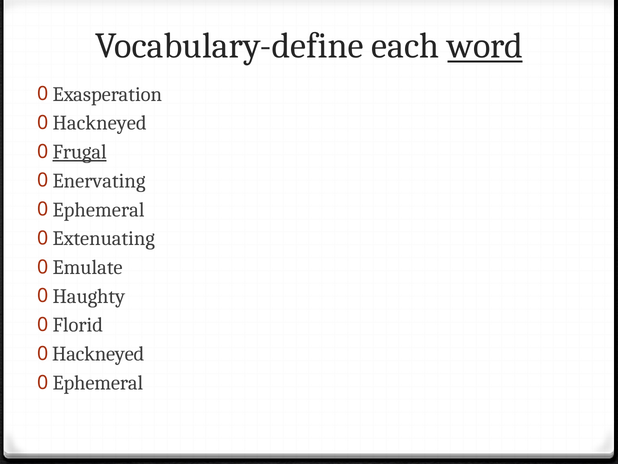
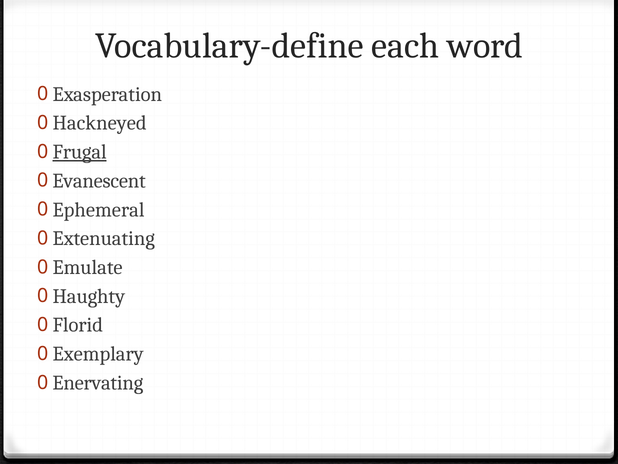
word underline: present -> none (485, 46)
Enervating: Enervating -> Evanescent (99, 181)
Hackneyed: Hackneyed -> Exemplary (98, 354)
Ephemeral: Ephemeral -> Enervating (98, 382)
